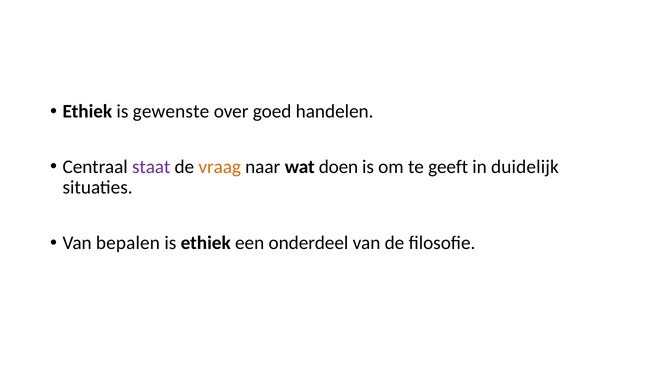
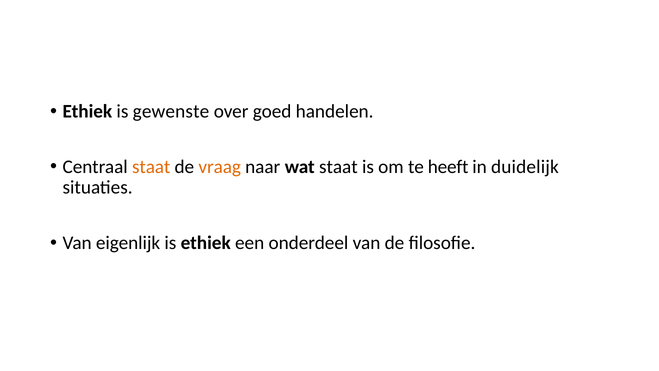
staat colour: purple -> orange (151, 167)
wat doen: doen -> staat (338, 167)
geeft: geeft -> heeft (448, 167)
bepalen: bepalen -> eigenlijk (128, 243)
